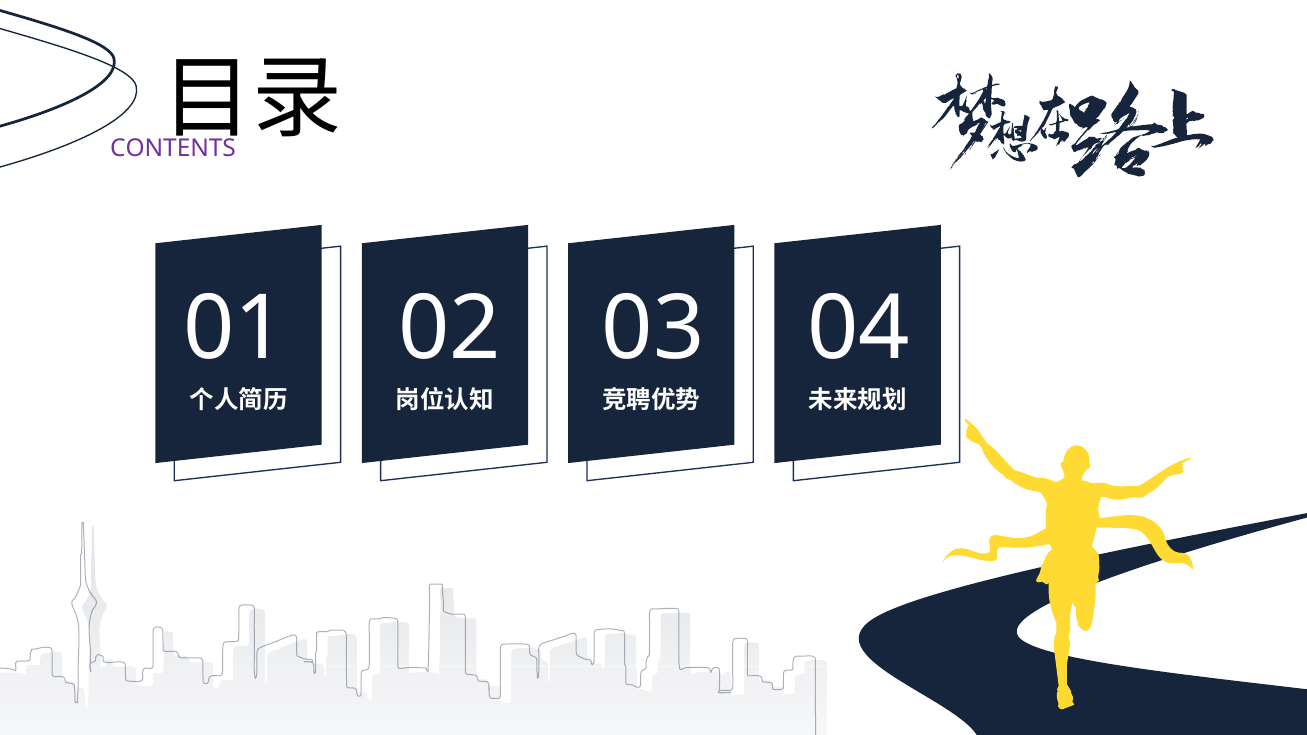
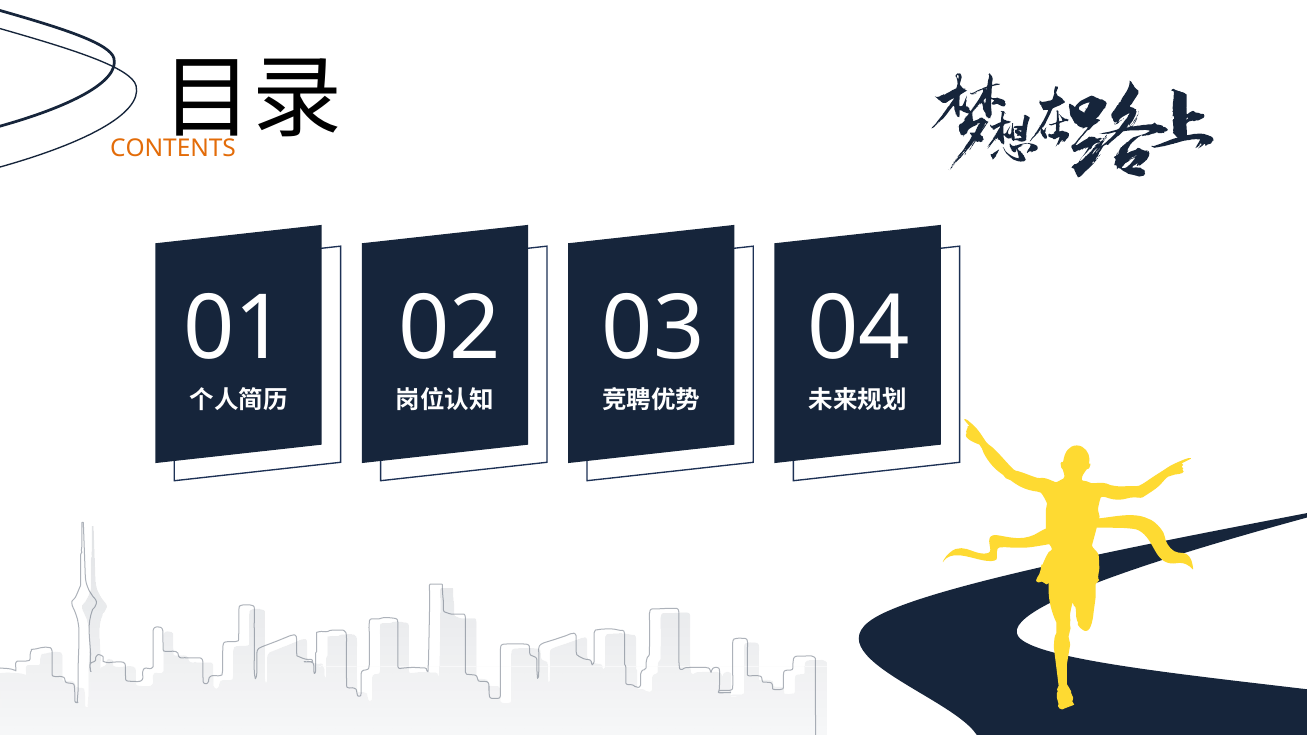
CONTENTS colour: purple -> orange (173, 148)
